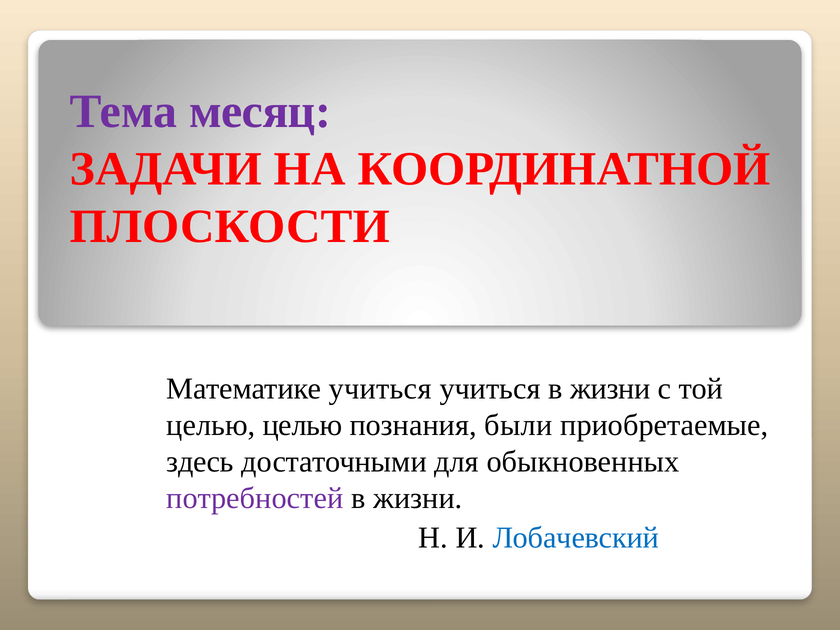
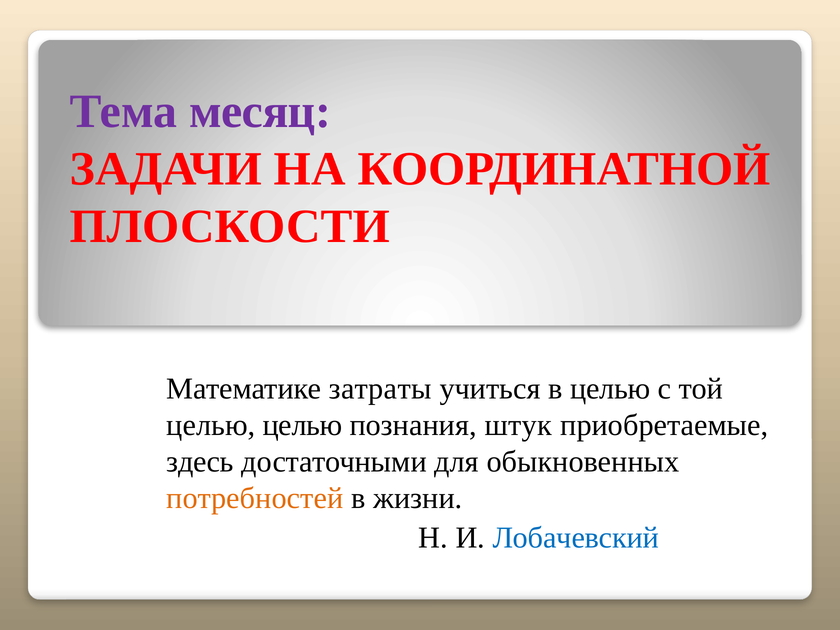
Математике учиться: учиться -> затраты (380, 389)
учиться в жизни: жизни -> целью (610, 389)
были: были -> штук (518, 425)
потребностей colour: purple -> orange (255, 498)
